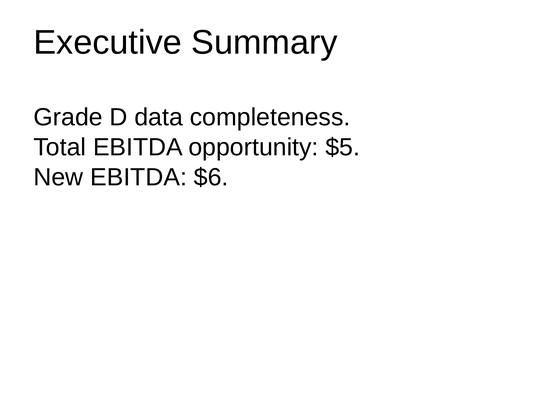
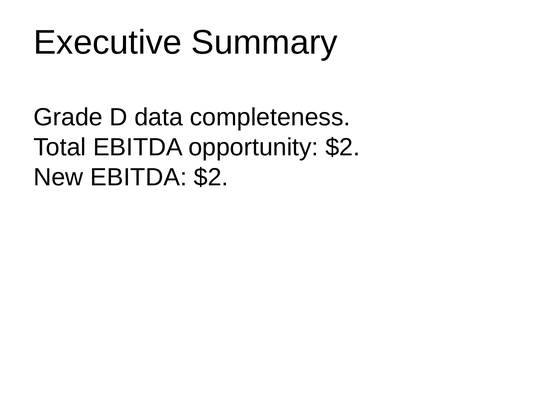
opportunity $5: $5 -> $2 (343, 147)
EBITDA $6: $6 -> $2 (211, 177)
